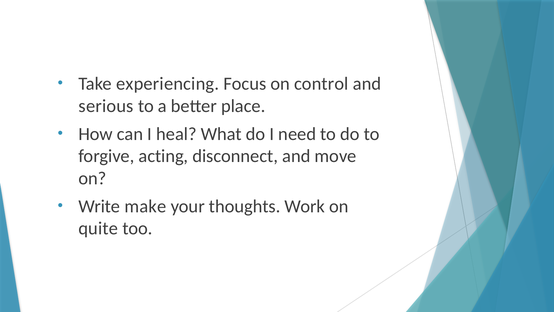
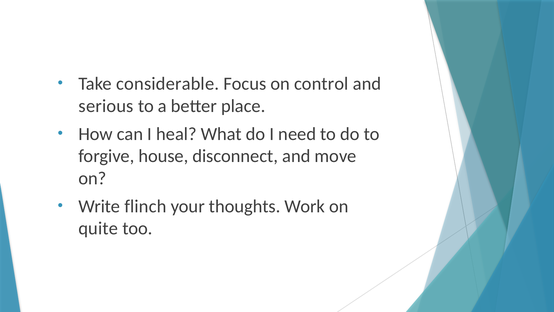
experiencing: experiencing -> considerable (168, 84)
acting: acting -> house (163, 156)
make: make -> flinch (145, 206)
